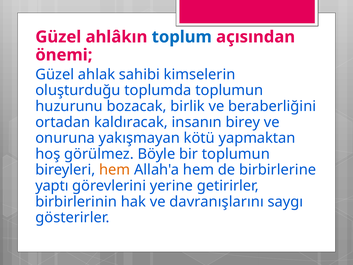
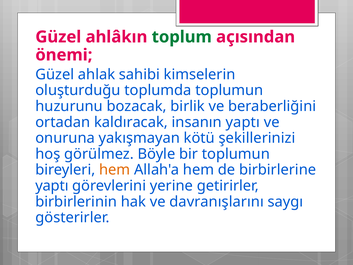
toplum colour: blue -> green (182, 37)
insanın birey: birey -> yaptı (243, 122)
yapmaktan: yapmaktan -> şekillerinizi (257, 138)
